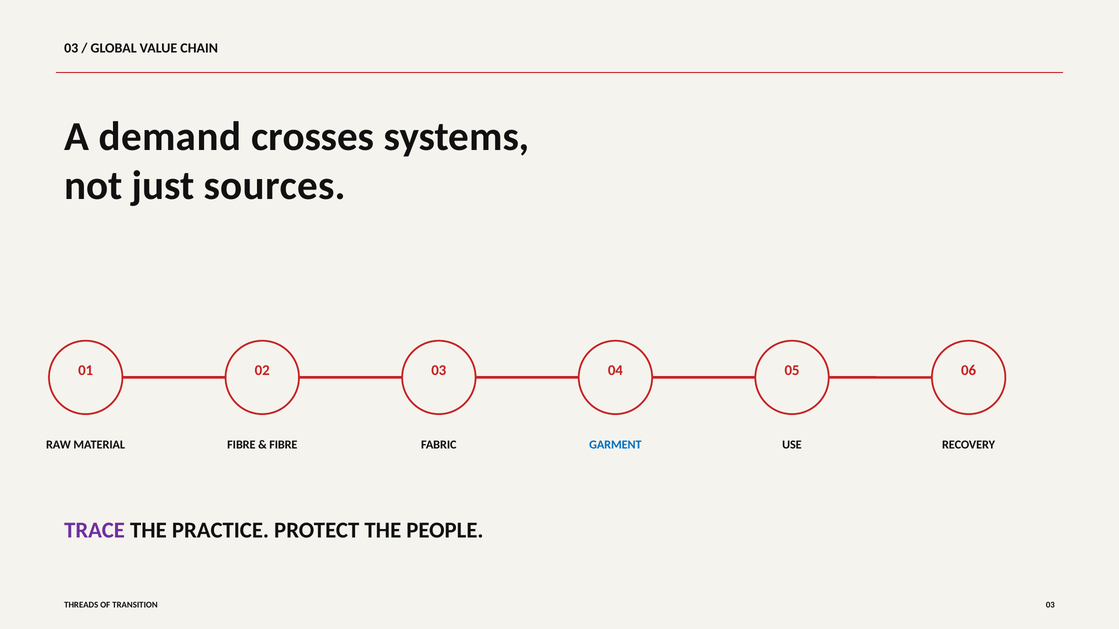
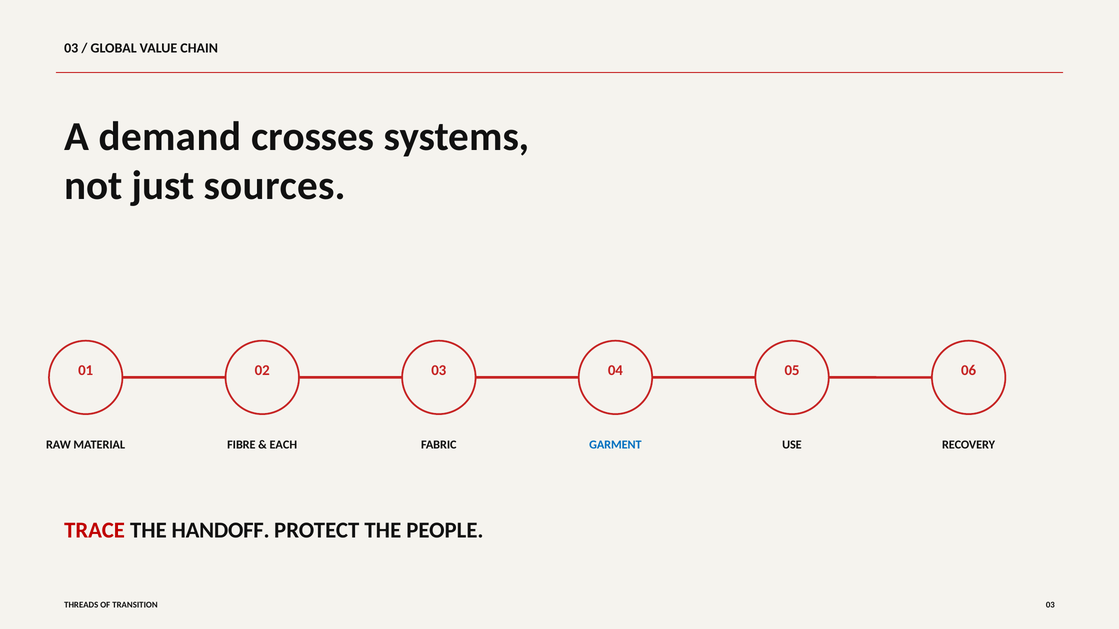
FIBRE: FIBRE -> EACH (283, 445)
TRACE colour: purple -> red (95, 531)
PRACTICE: PRACTICE -> HANDOFF (221, 531)
